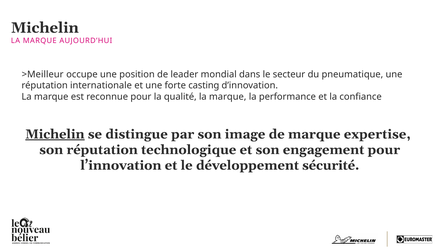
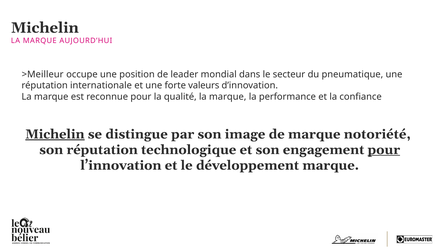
casting: casting -> valeurs (204, 86)
expertise: expertise -> notoriété (377, 134)
pour underline: none -> present (384, 150)
développement sécurité: sécurité -> marque (331, 166)
